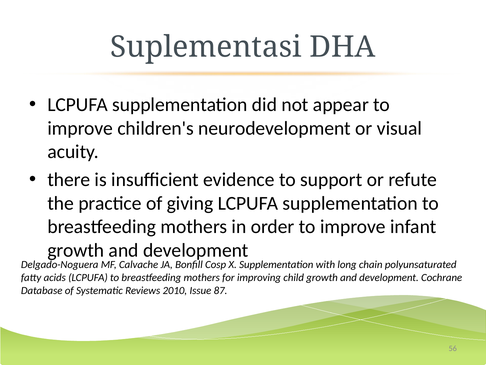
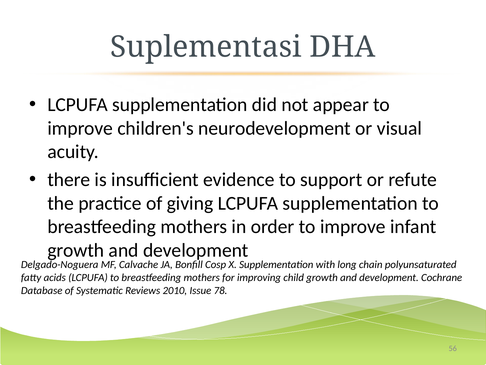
87: 87 -> 78 (221, 290)
